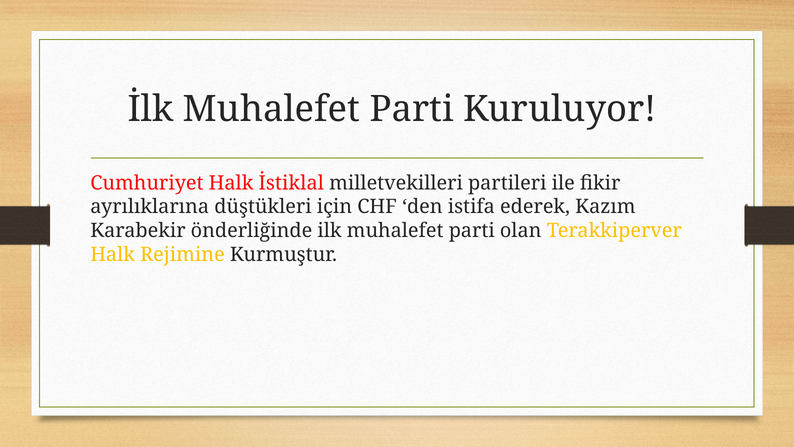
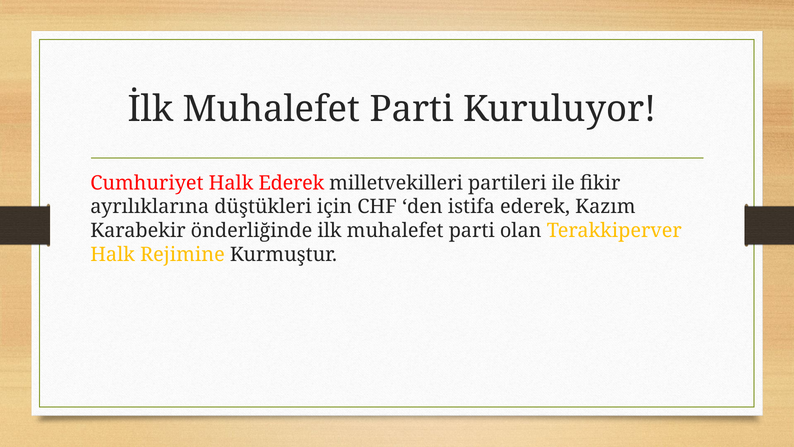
Halk İstiklal: İstiklal -> Ederek (291, 183)
